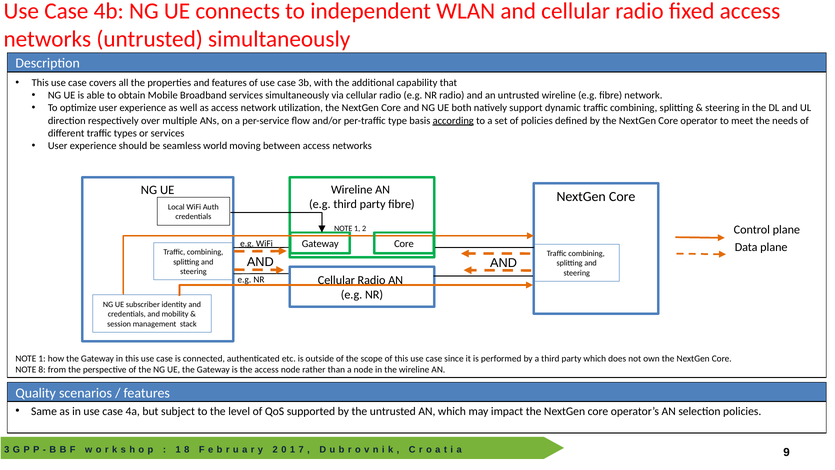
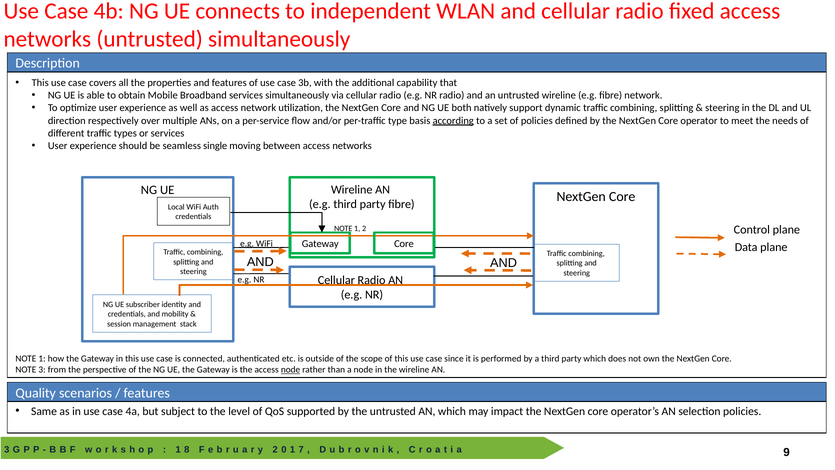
world: world -> single (215, 146)
NOTE 8: 8 -> 3 (42, 370)
node underline: none -> present (291, 370)
